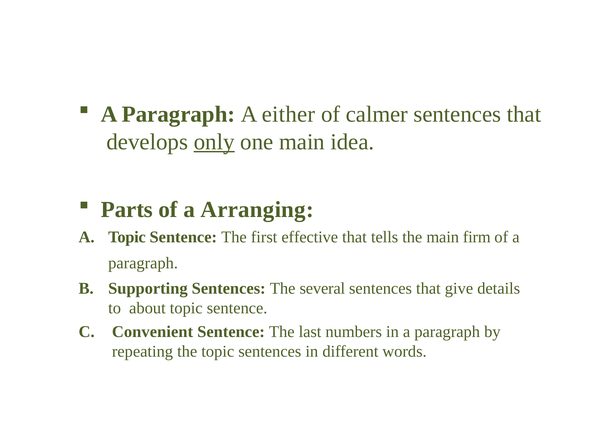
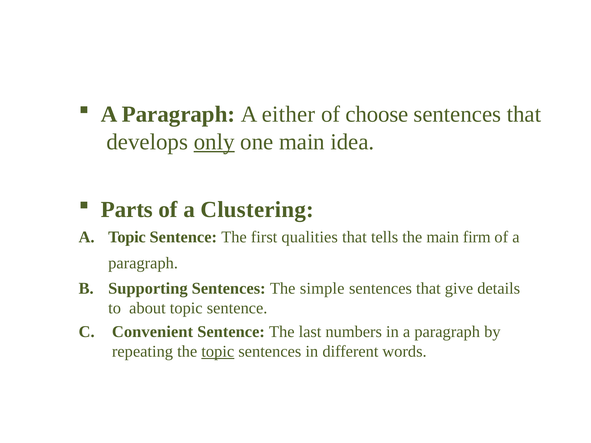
calmer: calmer -> choose (377, 114)
Arranging: Arranging -> Clustering (257, 210)
effective: effective -> qualities (310, 237)
several: several -> simple (322, 289)
topic underline: none -> present (218, 352)
